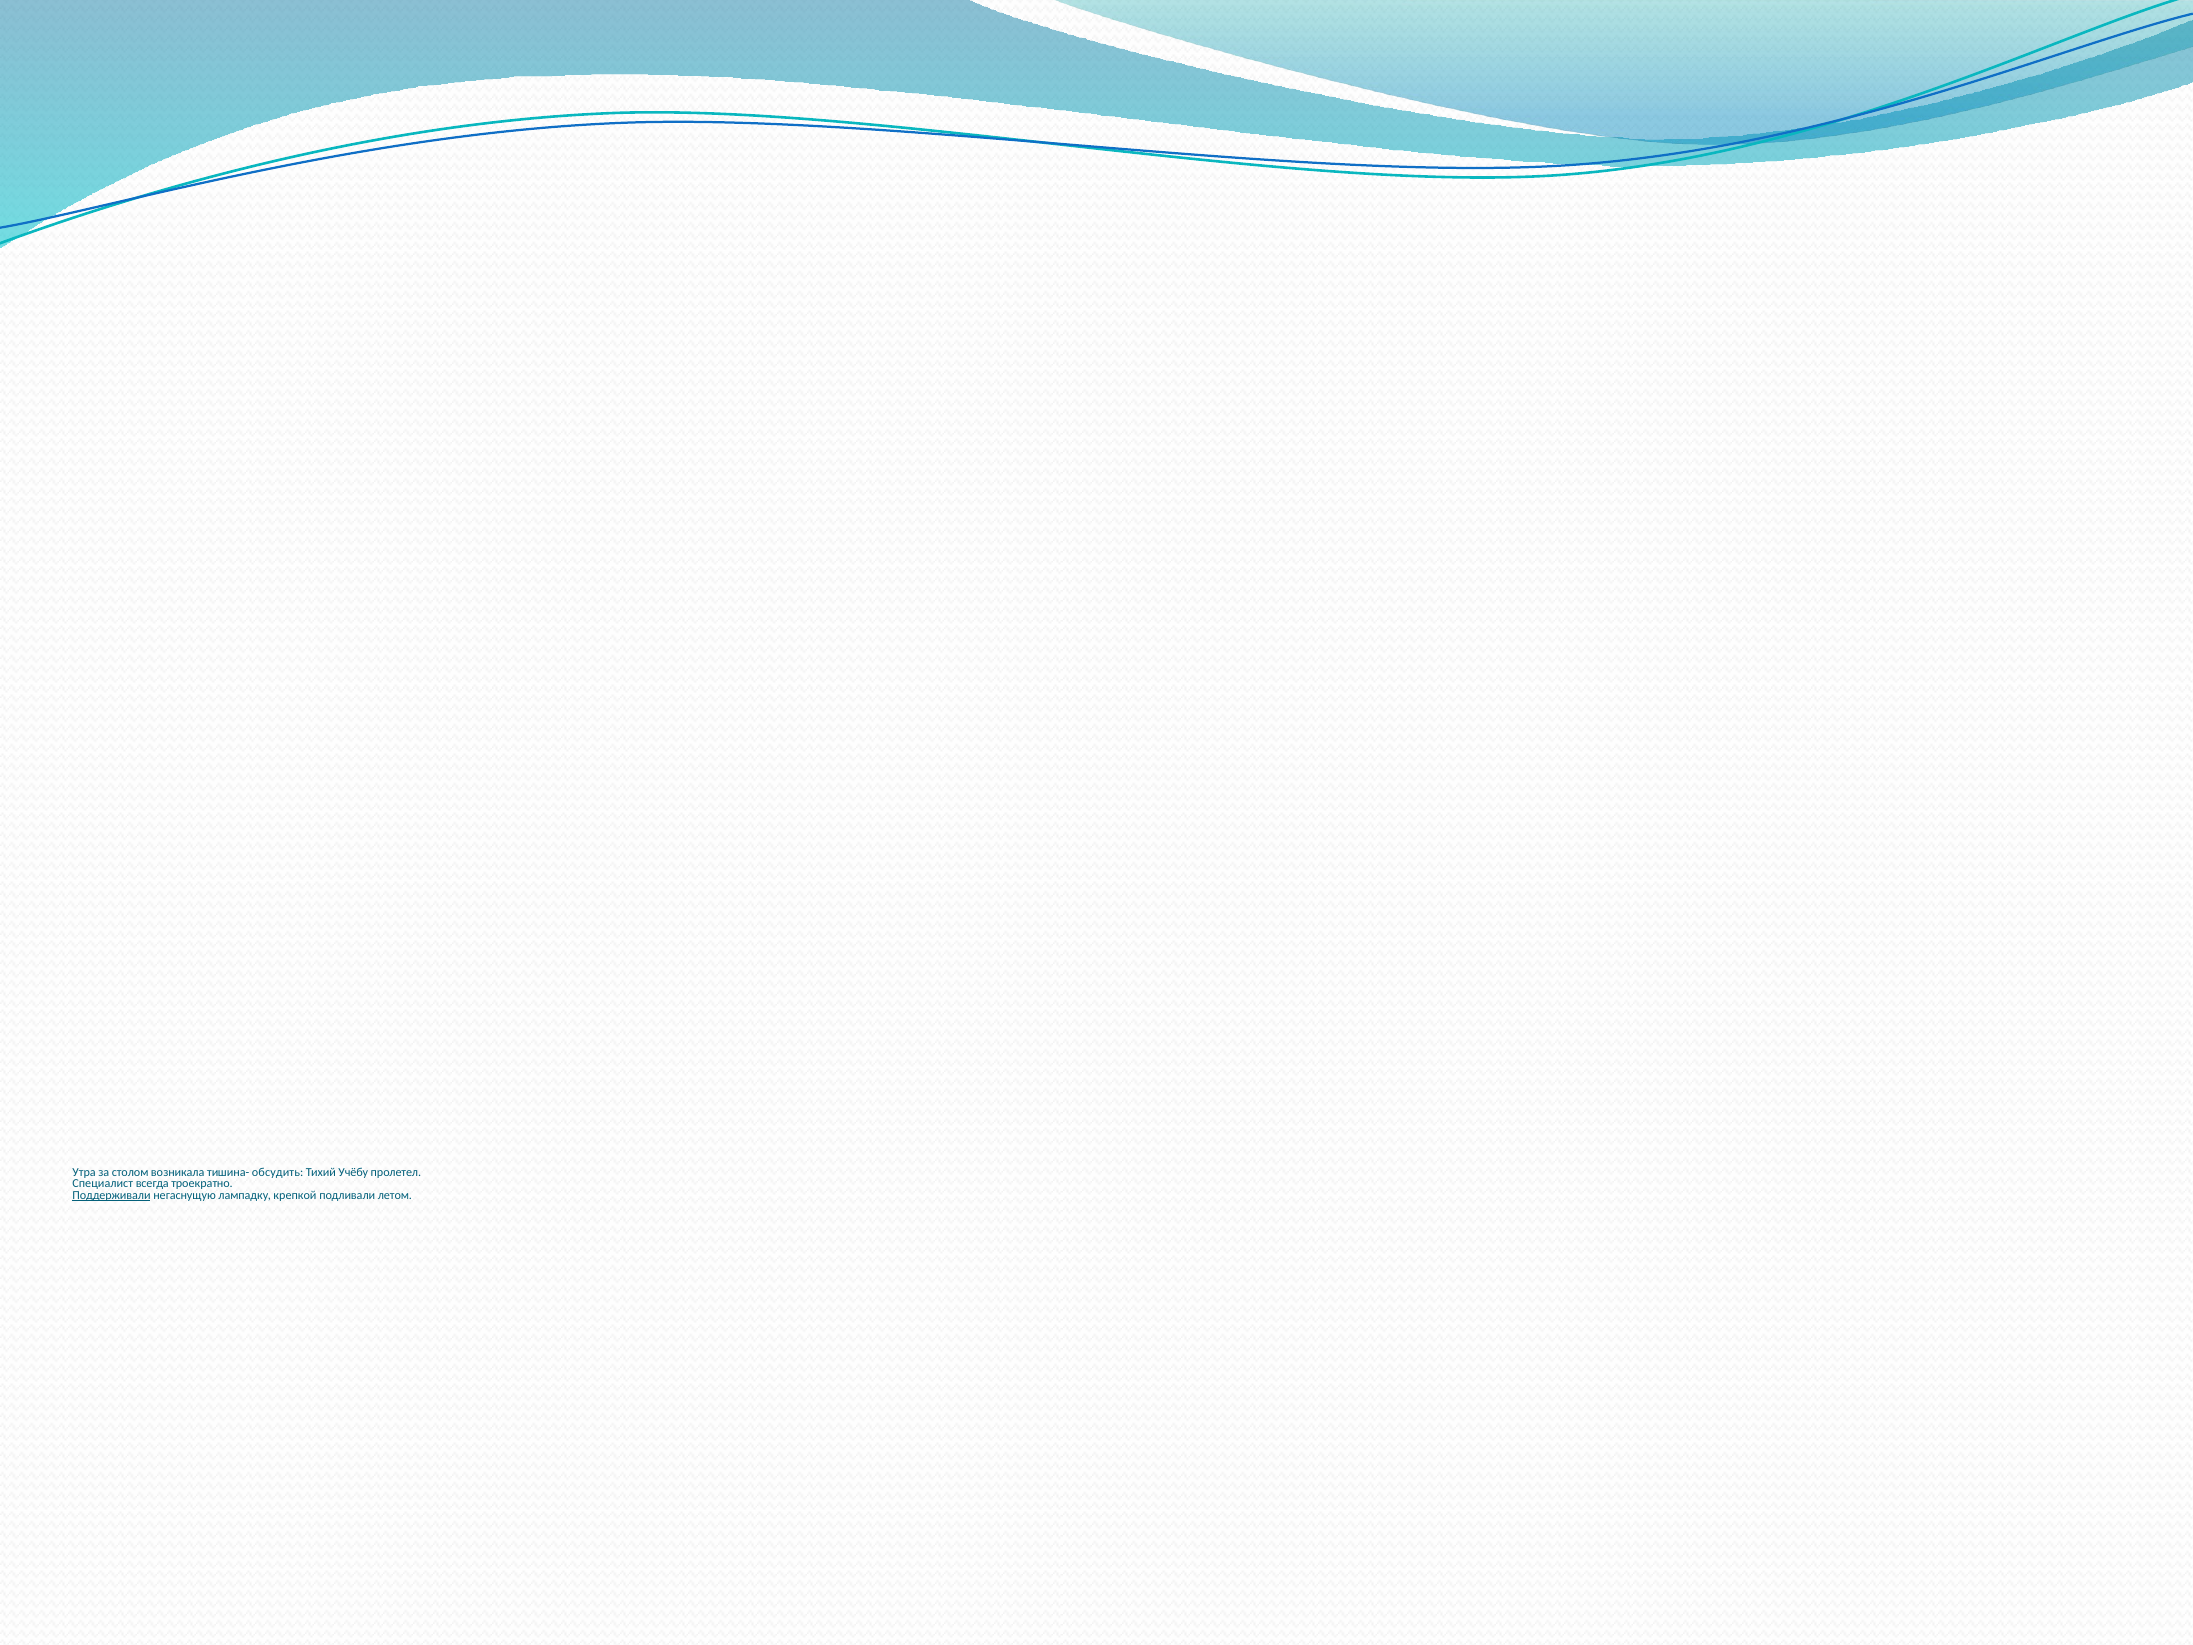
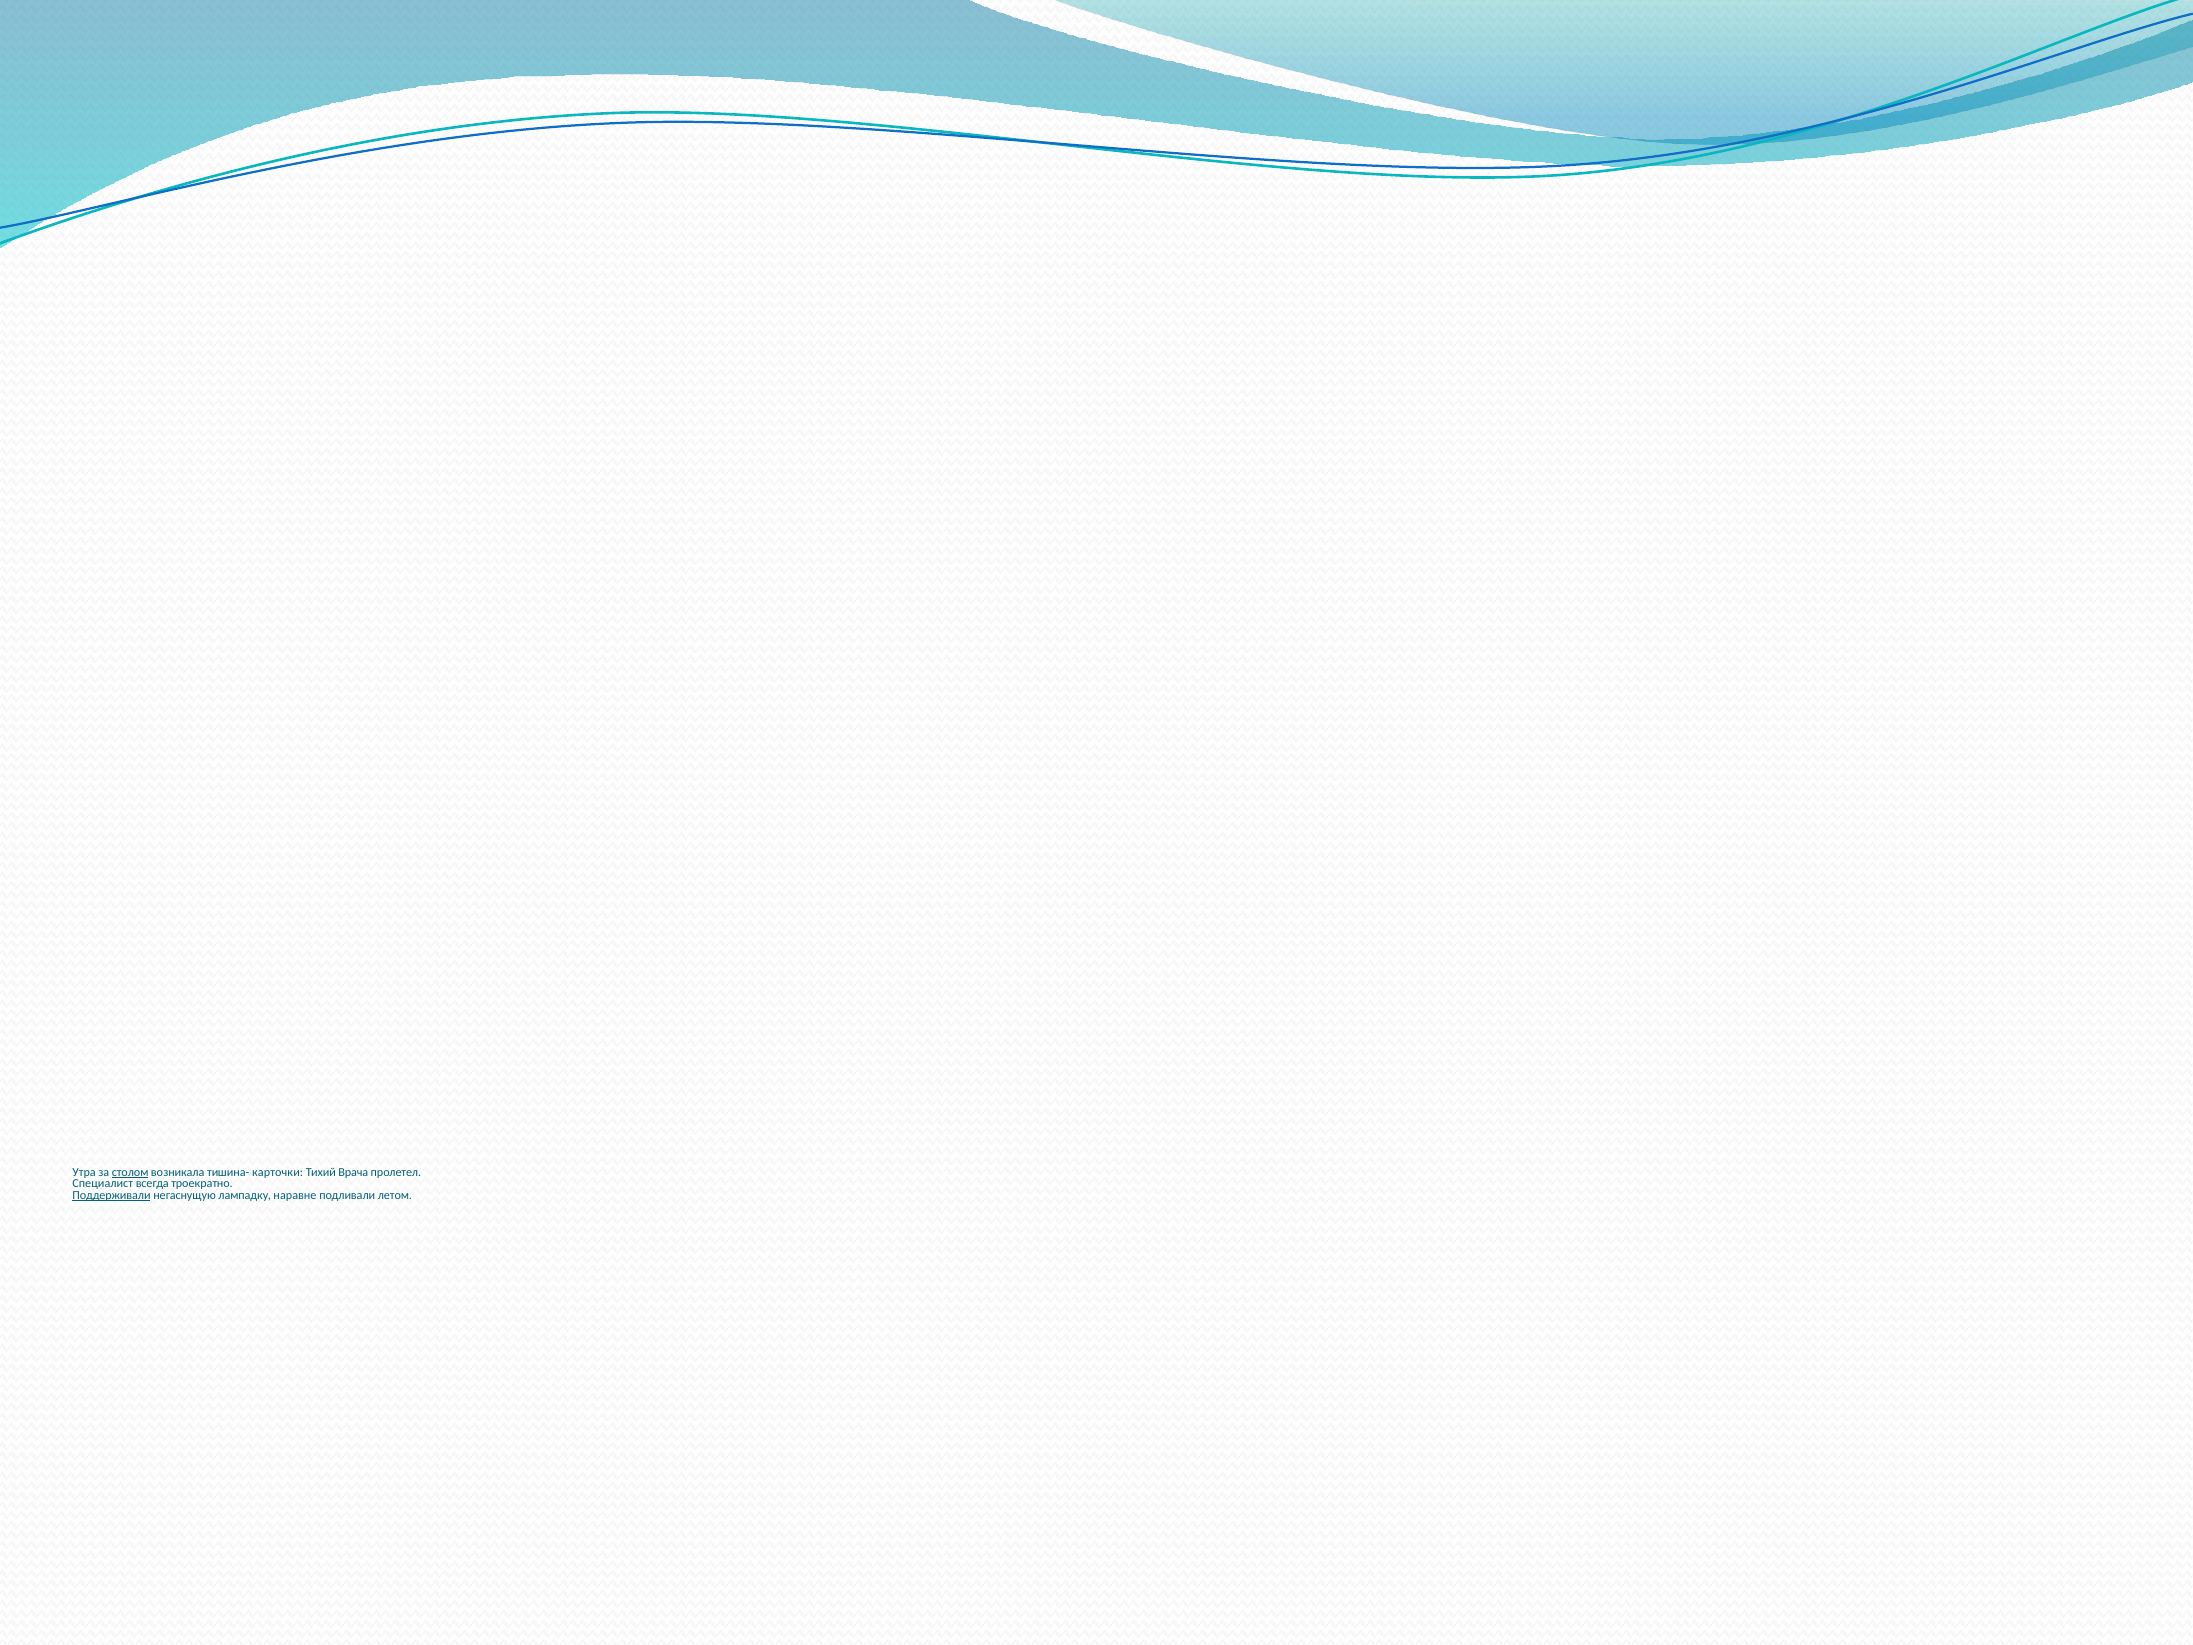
столом underline: none -> present (130, 1172)
обсудить: обсудить -> карточки (278, 1172)
Учёбу: Учёбу -> Врача (353, 1172)
крепкой: крепкой -> наравне (295, 1195)
